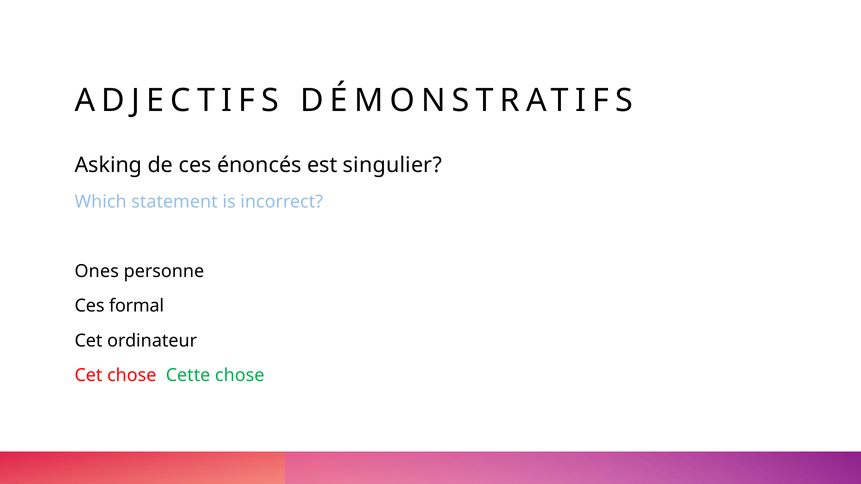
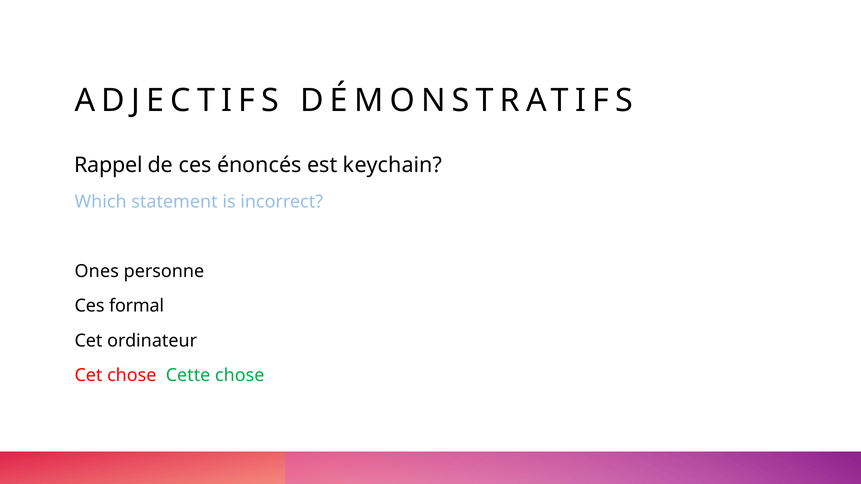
Asking: Asking -> Rappel (108, 165)
singulier: singulier -> keychain (392, 165)
